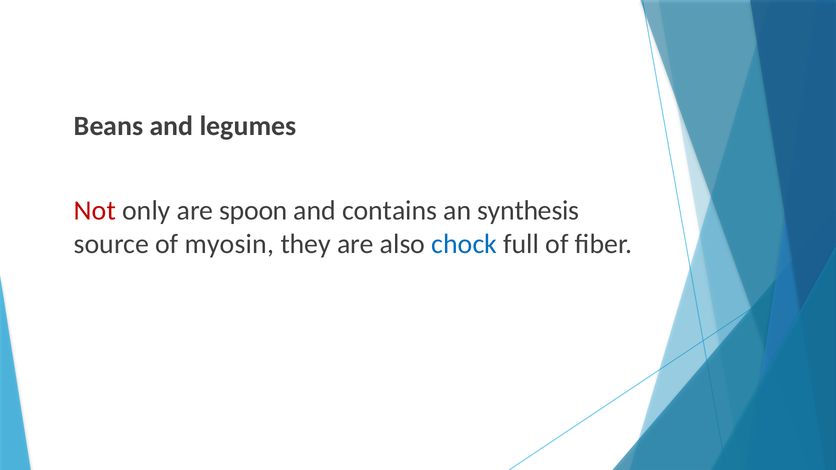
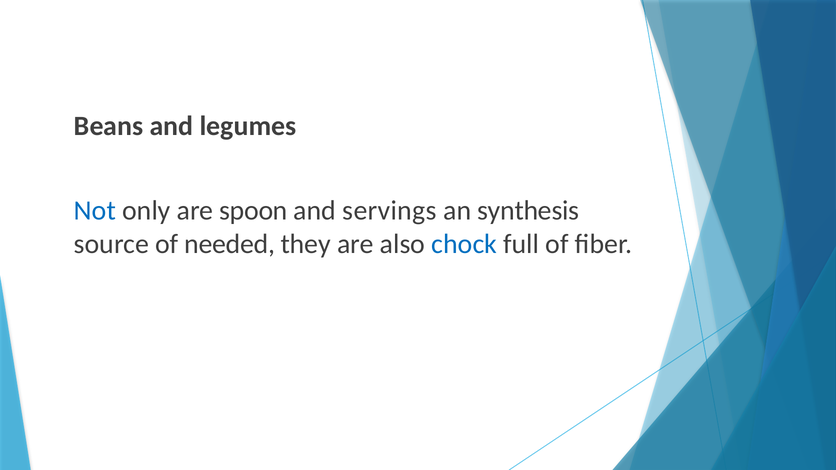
Not colour: red -> blue (95, 211)
contains: contains -> servings (389, 211)
myosin: myosin -> needed (230, 244)
